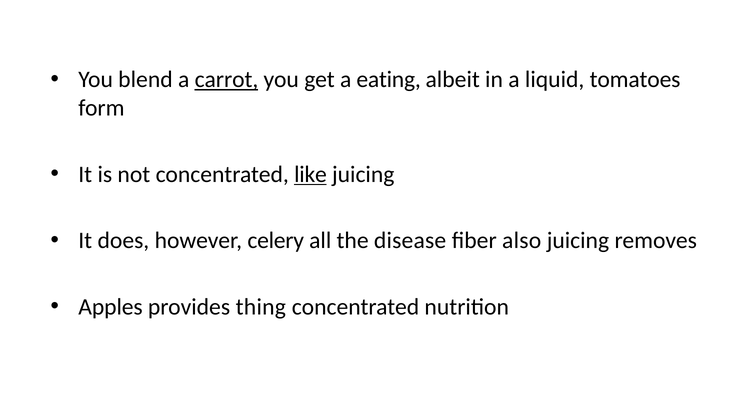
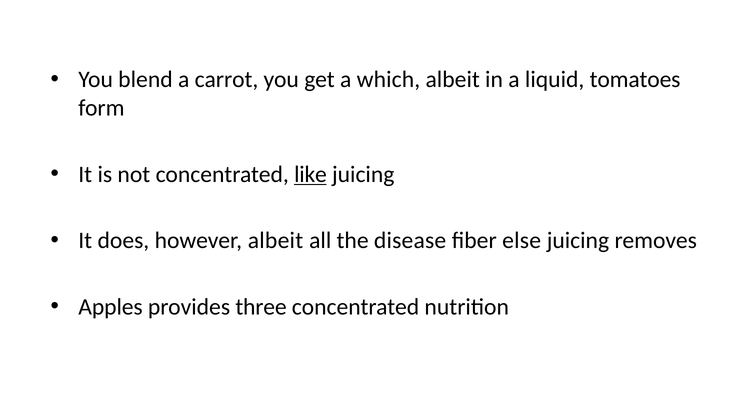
carrot underline: present -> none (227, 80)
eating: eating -> which (388, 80)
however celery: celery -> albeit (275, 241)
also: also -> else (522, 241)
thing: thing -> three (261, 307)
